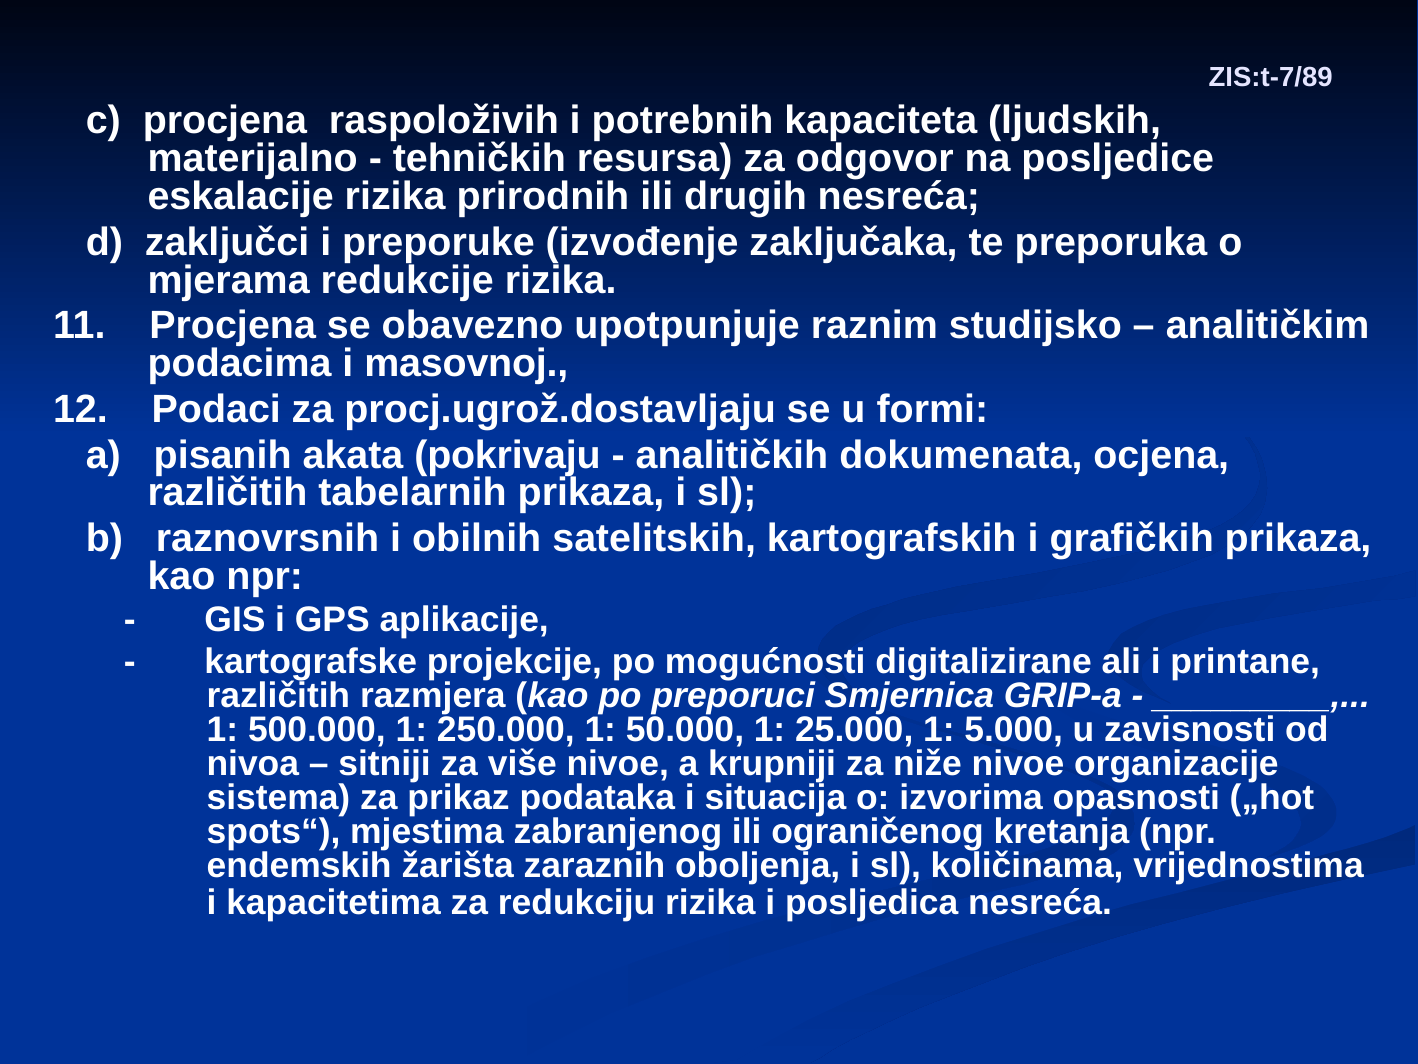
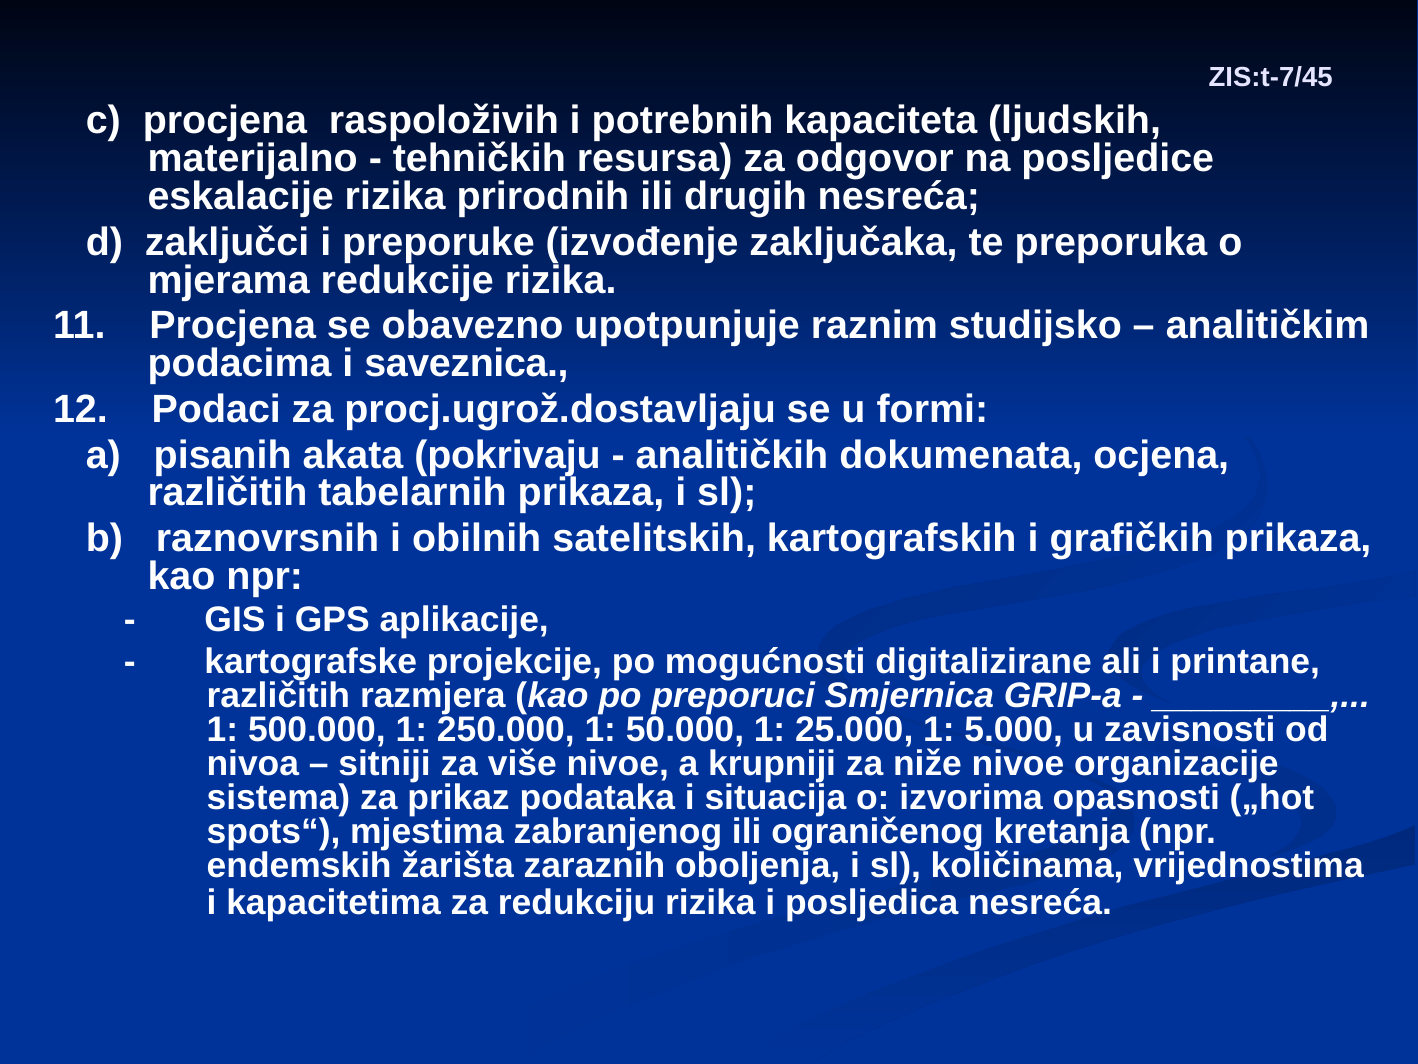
ZIS:t-7/89: ZIS:t-7/89 -> ZIS:t-7/45 (1271, 77)
masovnoj: masovnoj -> saveznica (466, 363)
